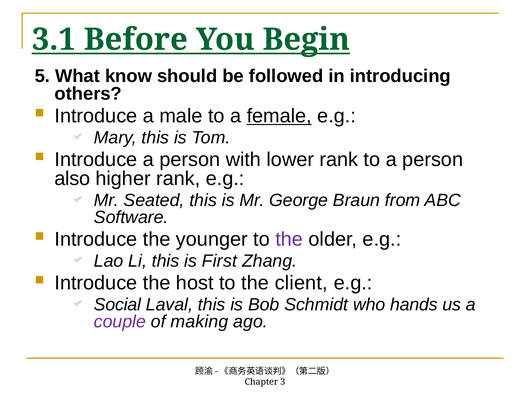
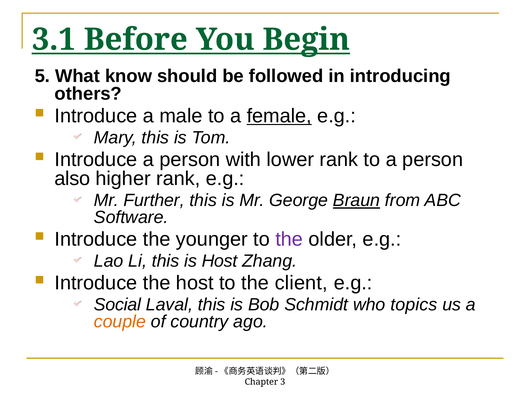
Seated: Seated -> Further (154, 200)
Braun underline: none -> present (357, 200)
is First: First -> Host (220, 261)
hands: hands -> topics (414, 304)
couple colour: purple -> orange (120, 321)
making: making -> country (199, 321)
